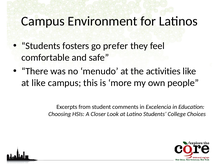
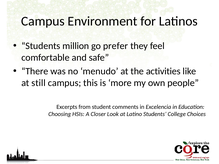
fosters: fosters -> million (76, 46)
at like: like -> still (39, 83)
